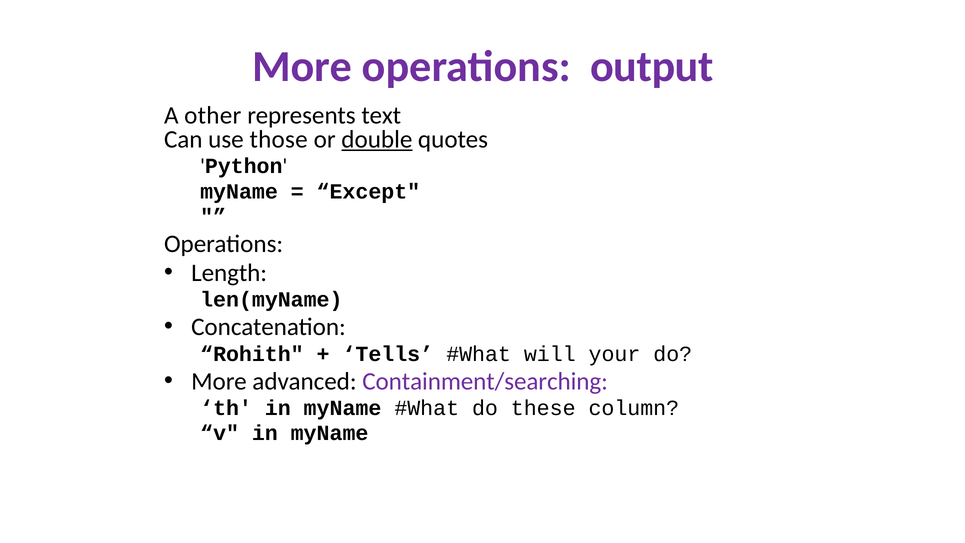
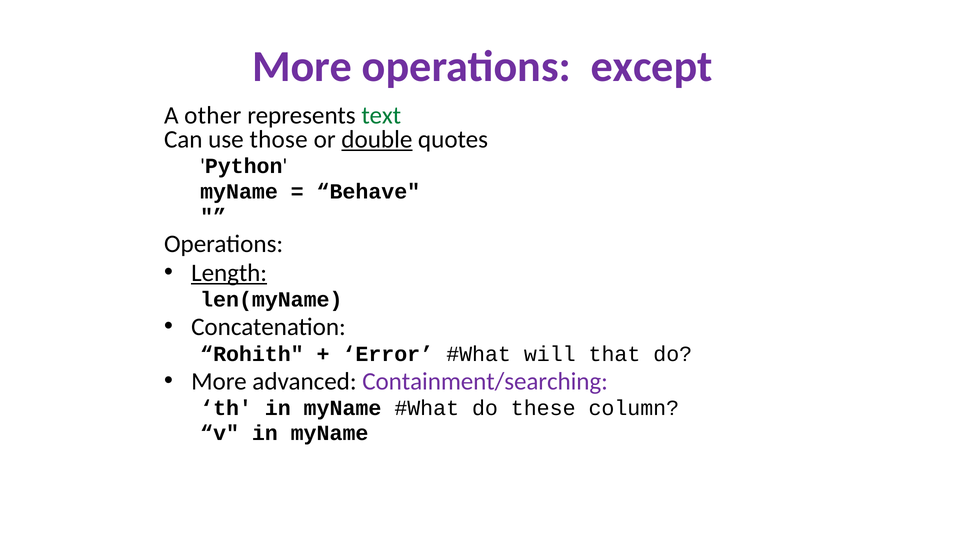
output: output -> except (652, 67)
text colour: black -> green (381, 115)
Except: Except -> Behave (368, 191)
Length underline: none -> present (229, 273)
Tells: Tells -> Error (388, 354)
your: your -> that (614, 354)
